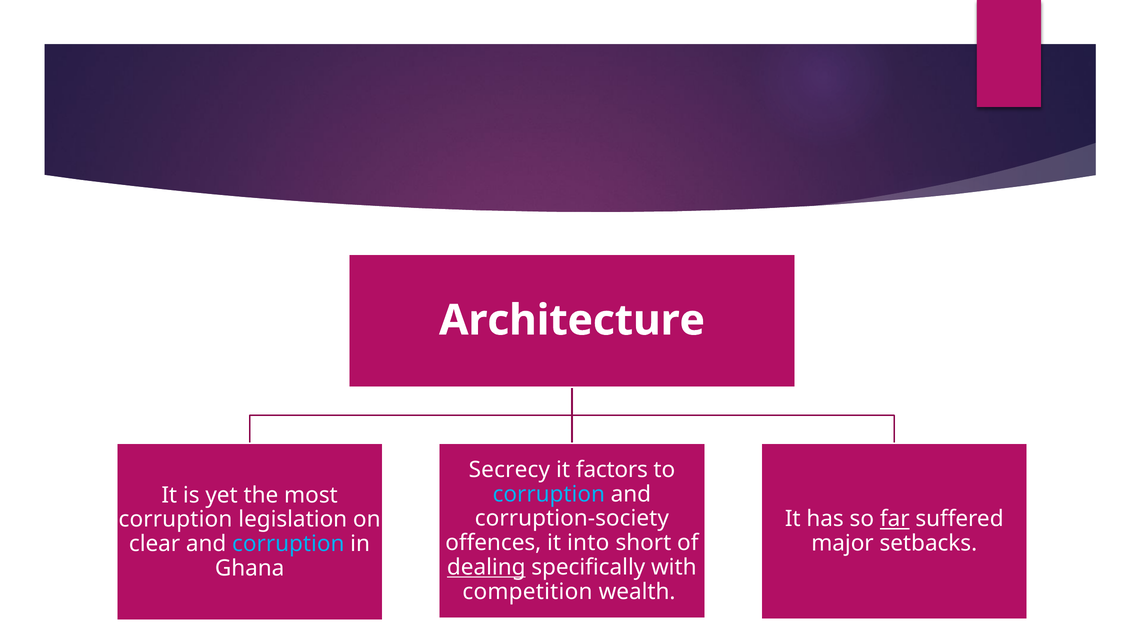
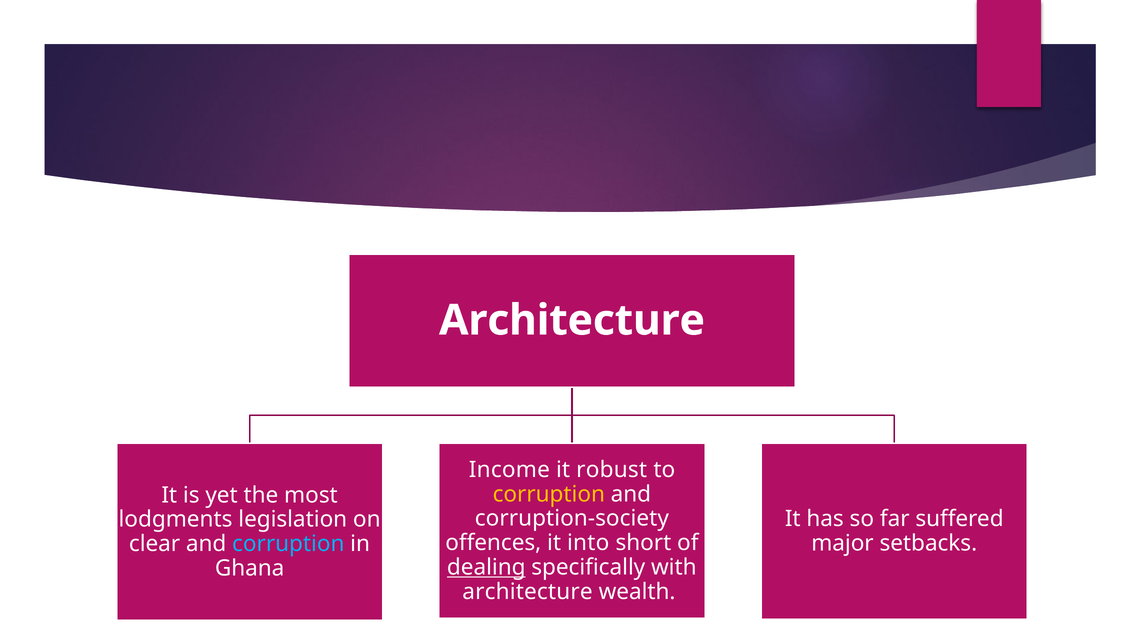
Secrecy: Secrecy -> Income (509, 470)
factors: factors -> robust (612, 470)
corruption colour: light blue -> yellow (549, 494)
far underline: present -> none (895, 519)
corruption: corruption -> lodgments (176, 519)
competition: competition -> architecture (528, 591)
